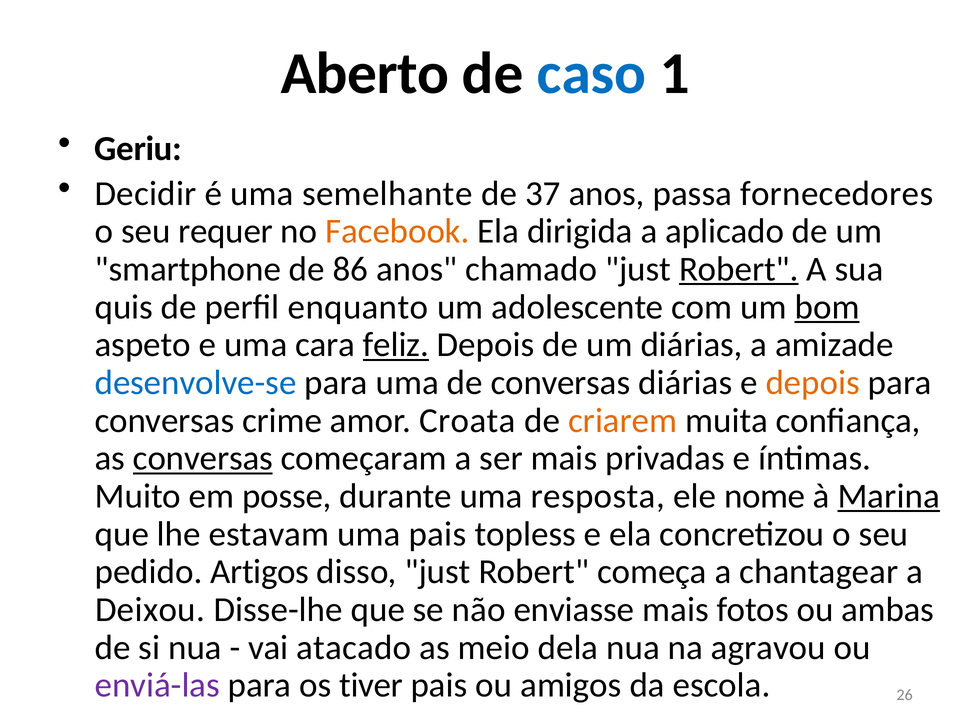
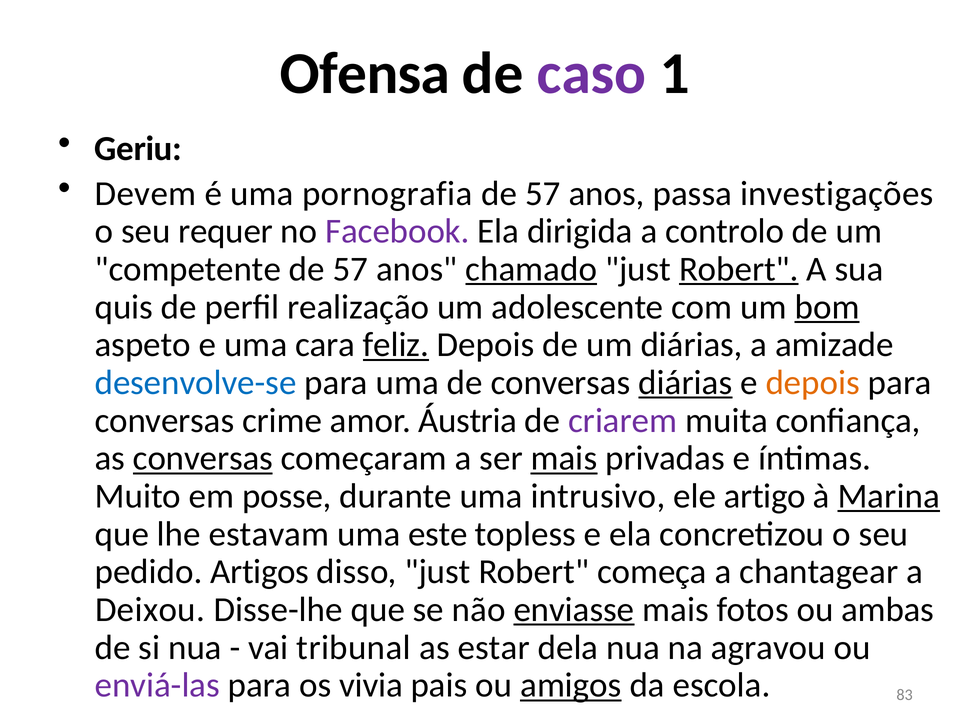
Aberto: Aberto -> Ofensa (365, 74)
caso colour: blue -> purple (592, 74)
Decidir: Decidir -> Devem (146, 194)
semelhante: semelhante -> pornografia (387, 194)
37: 37 -> 57 (543, 194)
fornecedores: fornecedores -> investigações (837, 194)
Facebook colour: orange -> purple (397, 231)
aplicado: aplicado -> controlo (725, 231)
smartphone: smartphone -> competente (188, 269)
86: 86 -> 57 (350, 269)
chamado underline: none -> present (531, 269)
enquanto: enquanto -> realização (358, 307)
diárias underline: none -> present (685, 383)
Croata: Croata -> Áustria (468, 421)
criarem colour: orange -> purple (623, 421)
mais underline: none -> present (564, 458)
resposta: resposta -> intrusivo (598, 496)
nome: nome -> artigo (765, 496)
uma pais: pais -> este (438, 534)
enviasse underline: none -> present (574, 610)
atacado: atacado -> tribunal (354, 648)
meio: meio -> estar (494, 648)
tiver: tiver -> vivia (371, 686)
amigos underline: none -> present (571, 686)
26: 26 -> 83 (905, 695)
